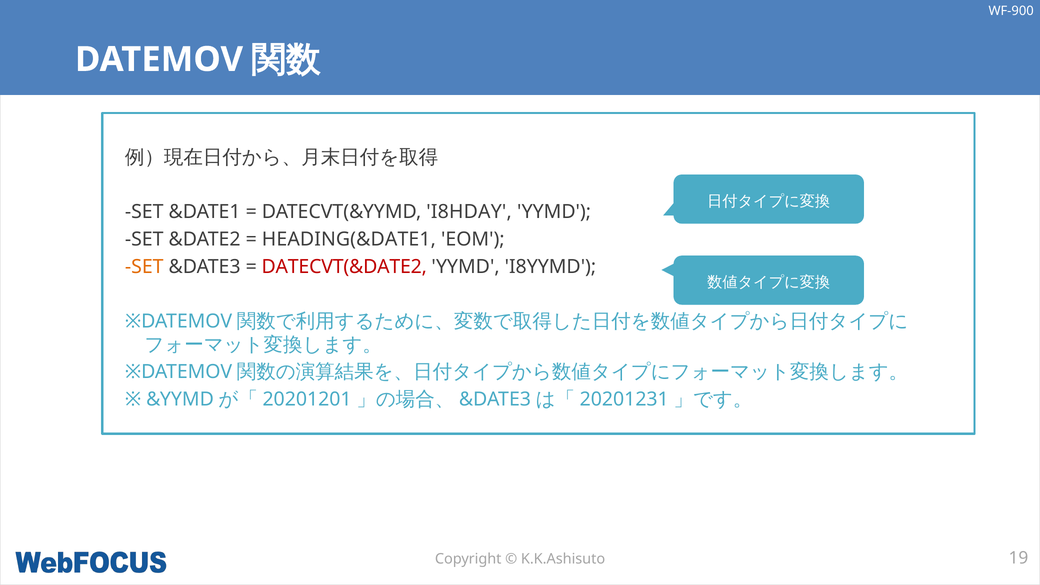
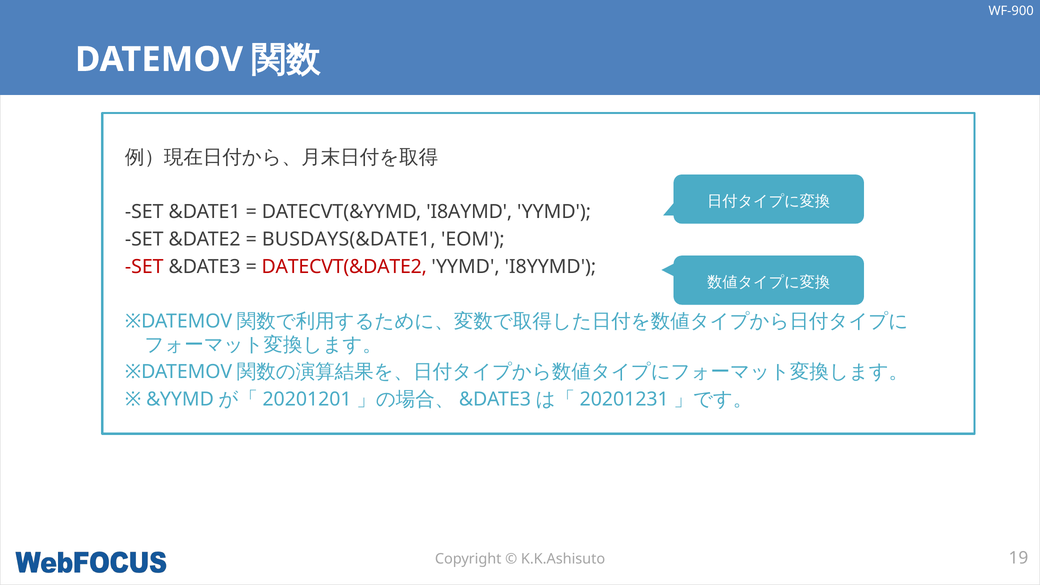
I8HDAY: I8HDAY -> I8AYMD (469, 212)
HEADING(&DATE1: HEADING(&DATE1 -> BUSDAYS(&DATE1 (349, 239)
SET colour: orange -> red (144, 267)
